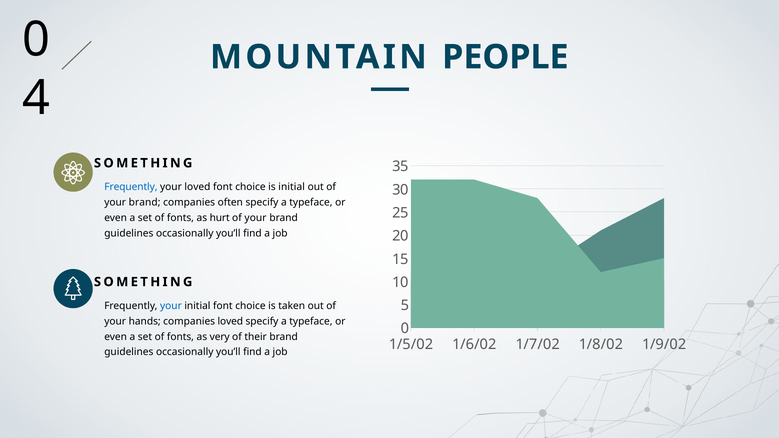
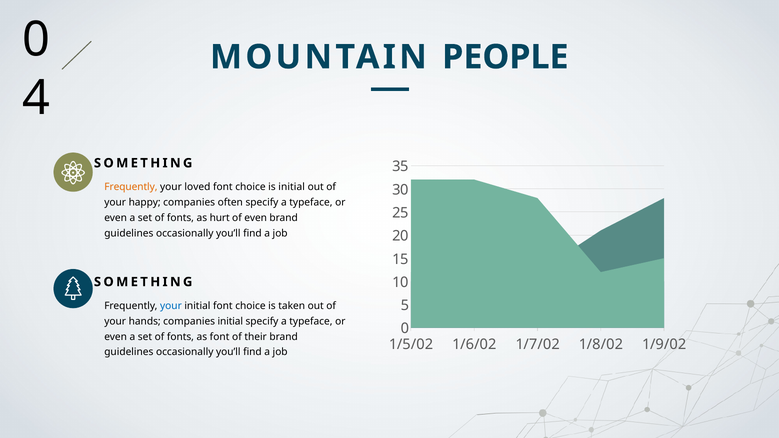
Frequently colour: blue -> orange (131, 187)
brand: brand -> happy (145, 202)
your: your -> even (256, 218)
companies loved: loved -> initial (230, 321)
as very: very -> font (220, 337)
